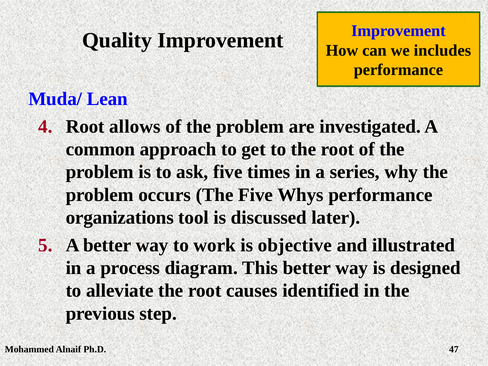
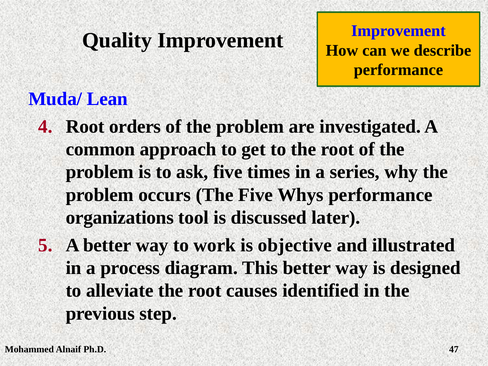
includes: includes -> describe (442, 50)
allows: allows -> orders (135, 126)
